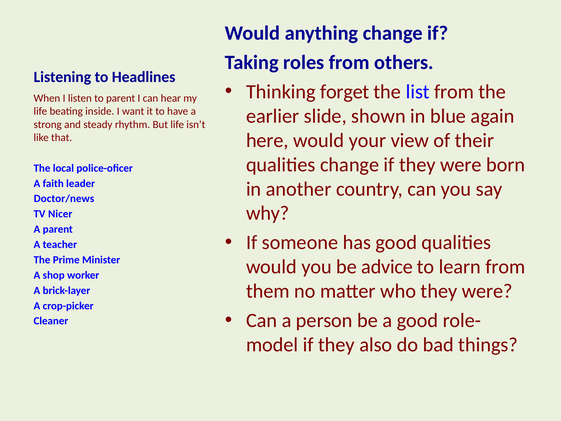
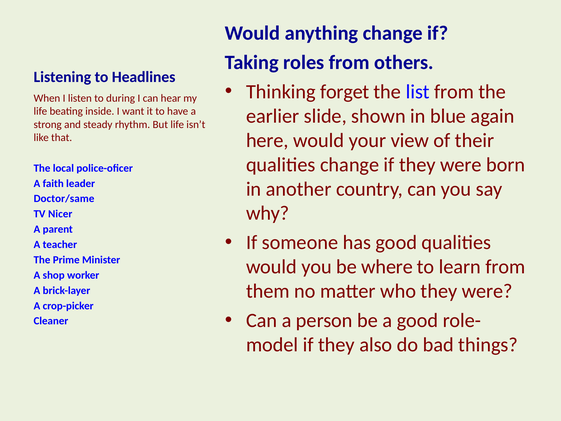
to parent: parent -> during (121, 98)
Doctor/news: Doctor/news -> Doctor/same (64, 199)
advice: advice -> where (387, 267)
